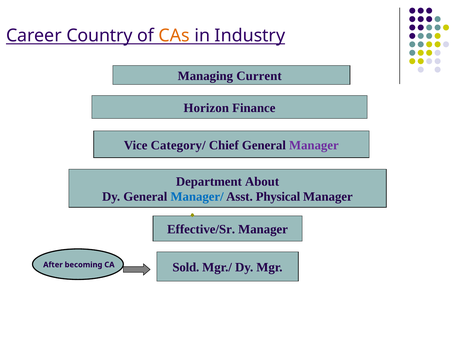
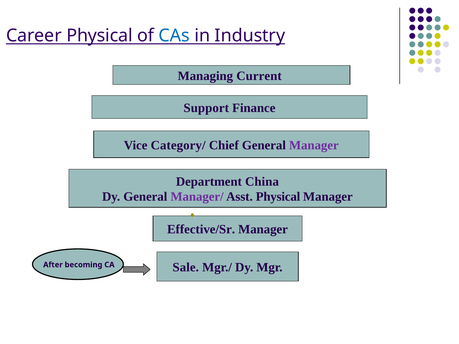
Career Country: Country -> Physical (99, 36)
CAs colour: orange -> blue (174, 36)
Horizon: Horizon -> Support (206, 108)
About: About -> China (262, 182)
Manager/ colour: blue -> purple (197, 197)
Sold: Sold -> Sale (186, 268)
